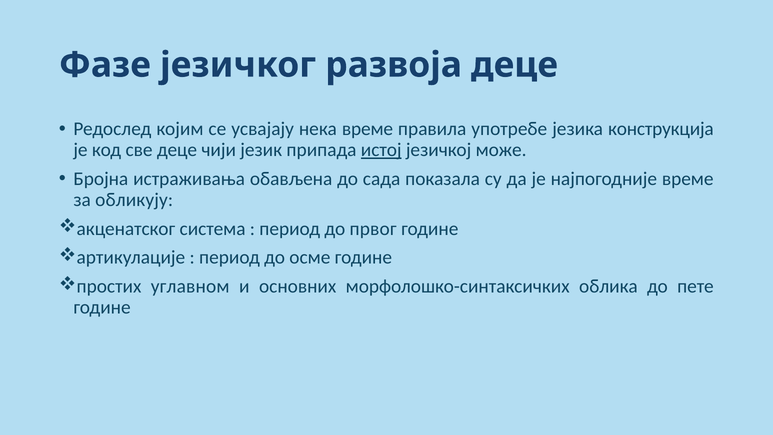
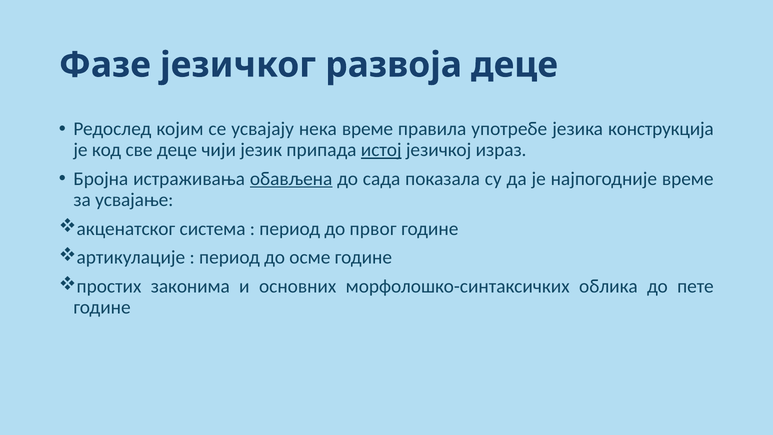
може: може -> израз (501, 150)
обављена underline: none -> present (291, 179)
обликују: обликују -> усвајање (134, 200)
углавном: углавном -> законима (190, 286)
